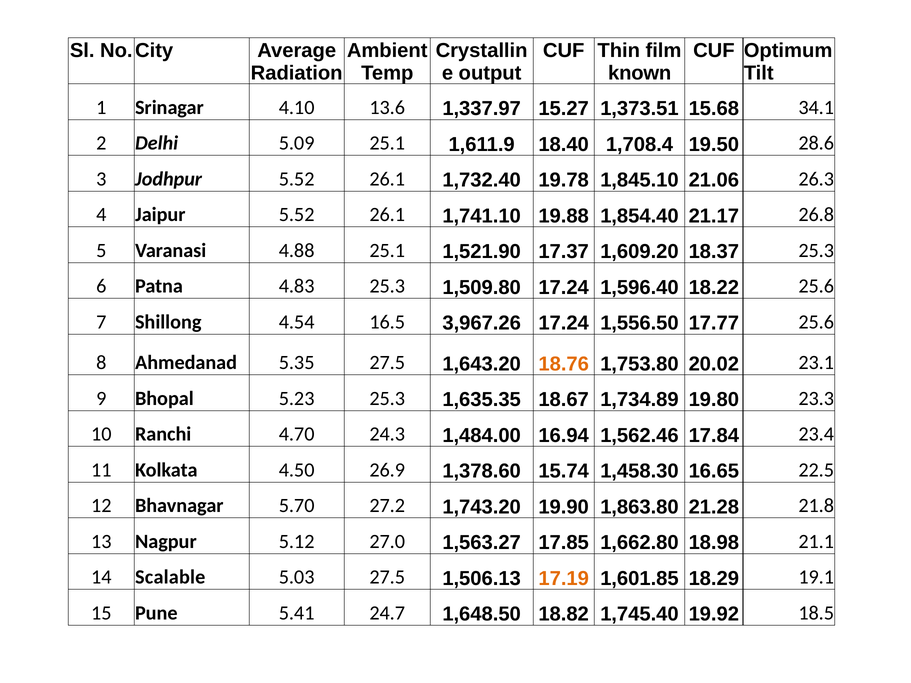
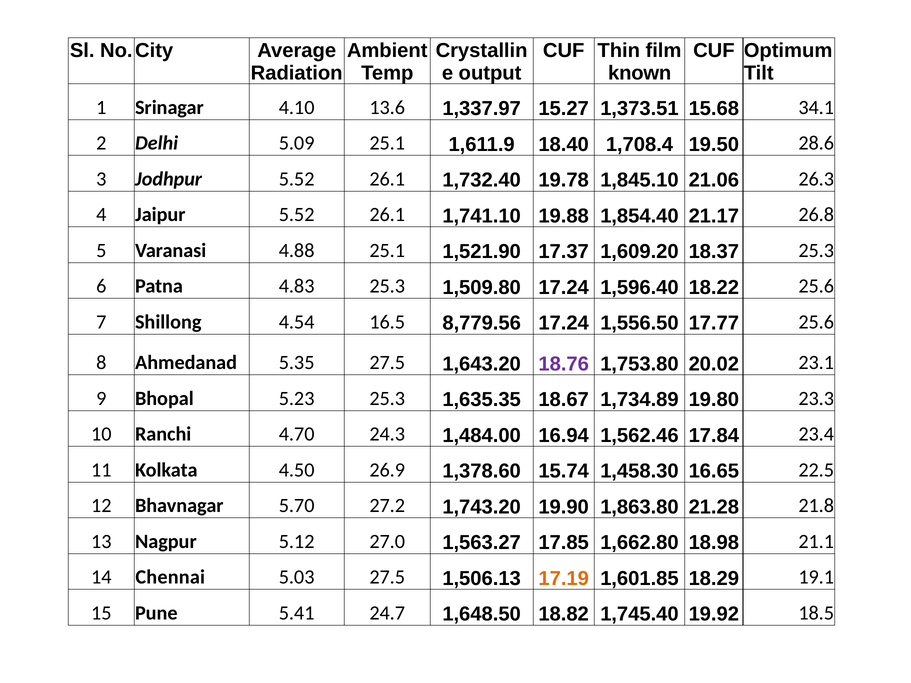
3,967.26: 3,967.26 -> 8,779.56 (482, 323)
18.76 colour: orange -> purple (564, 364)
Scalable: Scalable -> Chennai (170, 577)
